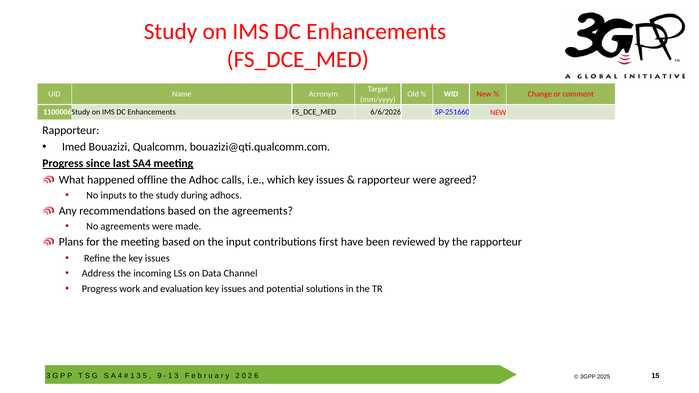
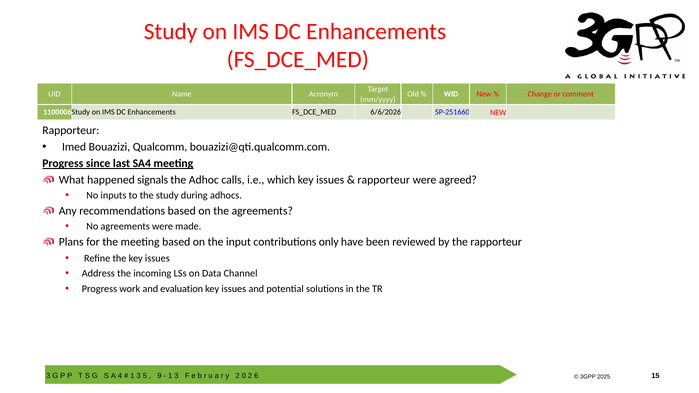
offline: offline -> signals (153, 180)
first: first -> only (329, 242)
